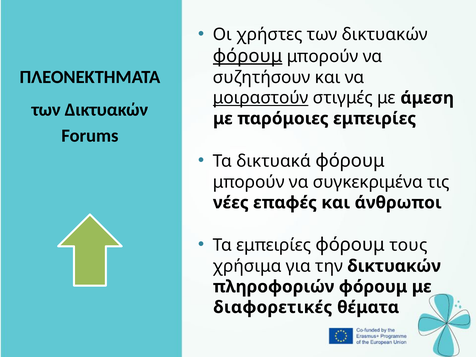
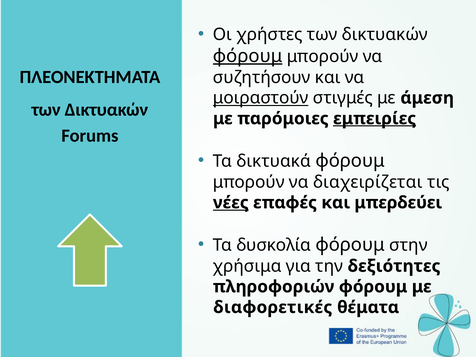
εμπειρίες underline: none -> present (375, 119)
συγκεκριμένα: συγκεκριμένα -> διαχειρίζεται (368, 182)
νέες underline: none -> present (231, 203)
άνθρωποι: άνθρωποι -> μπερδεύει (398, 203)
Τα εμπειρίες: εμπειρίες -> δυσκολία (274, 245)
τους: τους -> στην (408, 245)
την δικτυακών: δικτυακών -> δεξιότητες (394, 266)
